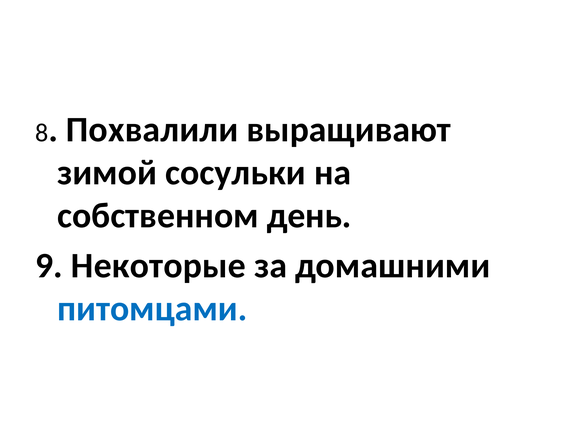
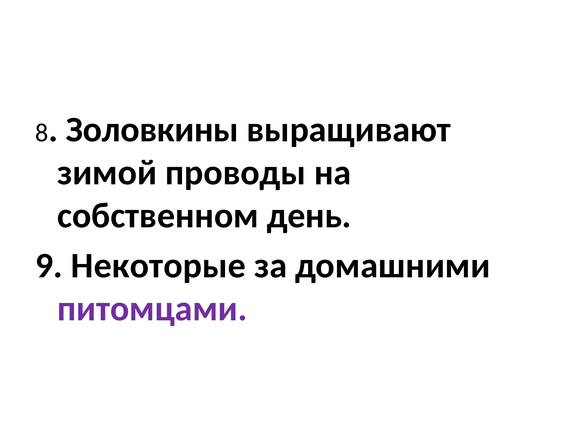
Похвалили: Похвалили -> Золовкины (152, 129)
сосульки: сосульки -> проводы (236, 172)
питомцами colour: blue -> purple (152, 308)
